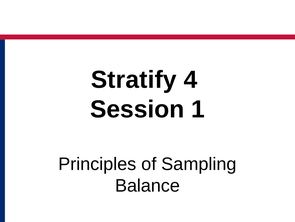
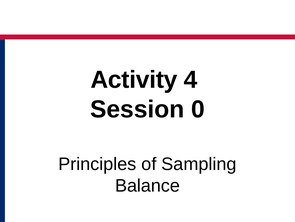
Stratify: Stratify -> Activity (134, 79)
1: 1 -> 0 (198, 109)
